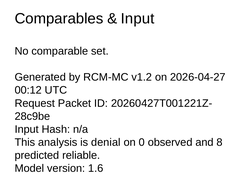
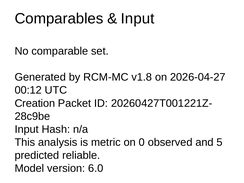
v1.2: v1.2 -> v1.8 (142, 77)
Request: Request -> Creation (35, 103)
denial: denial -> metric (106, 142)
8: 8 -> 5 (220, 142)
1.6: 1.6 -> 6.0 (96, 168)
